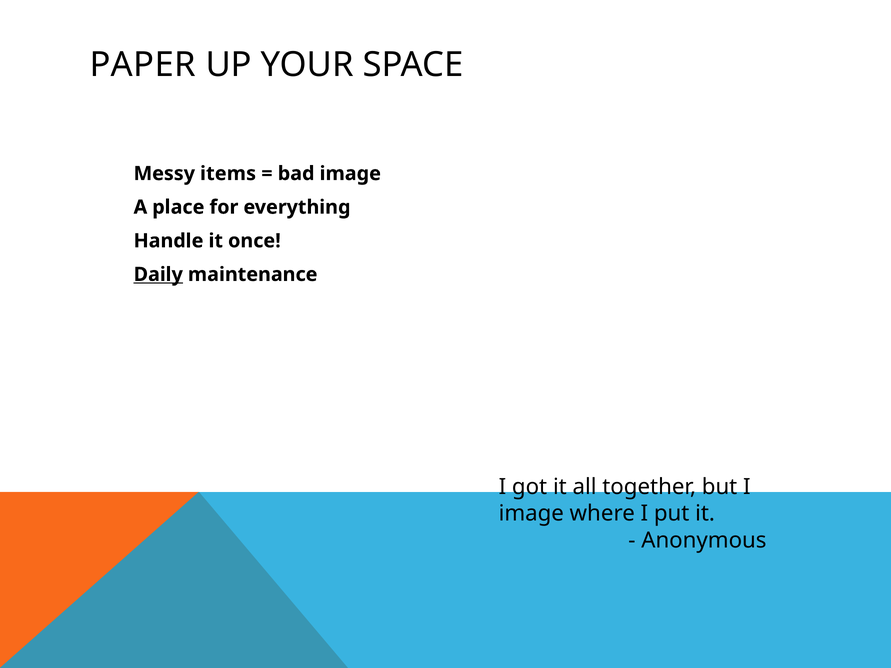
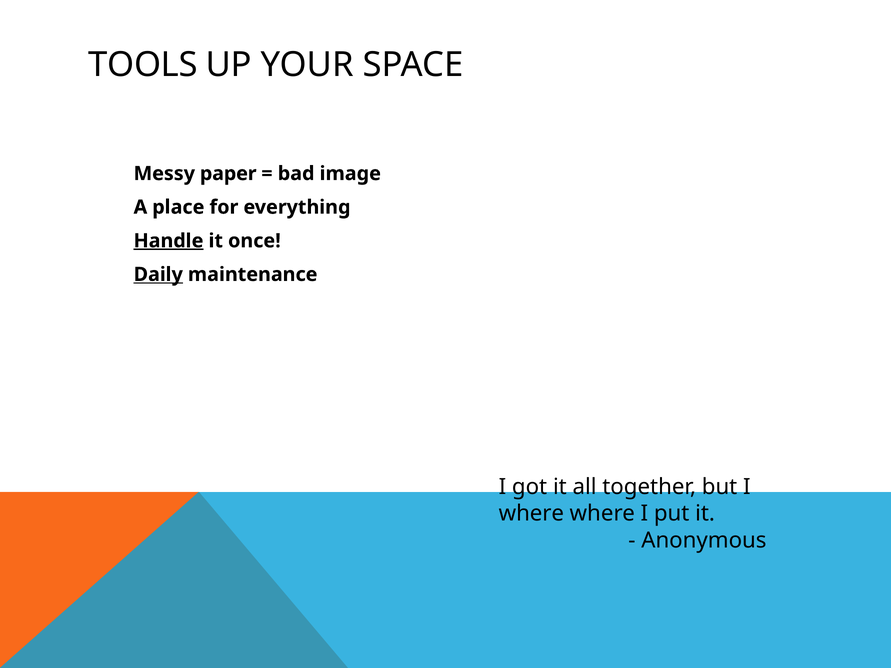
PAPER: PAPER -> TOOLS (143, 65)
items: items -> paper (228, 174)
Handle underline: none -> present (168, 241)
image: image -> where (531, 514)
